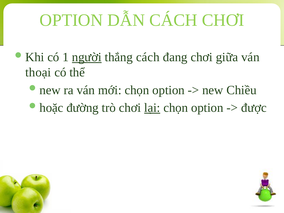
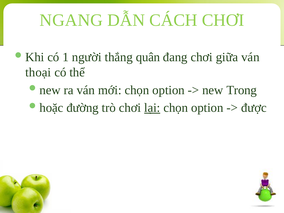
OPTION: OPTION -> NGANG (71, 20)
người underline: present -> none (87, 57)
thắng cách: cách -> quân (148, 57)
Chiều: Chiều -> Trong (242, 90)
